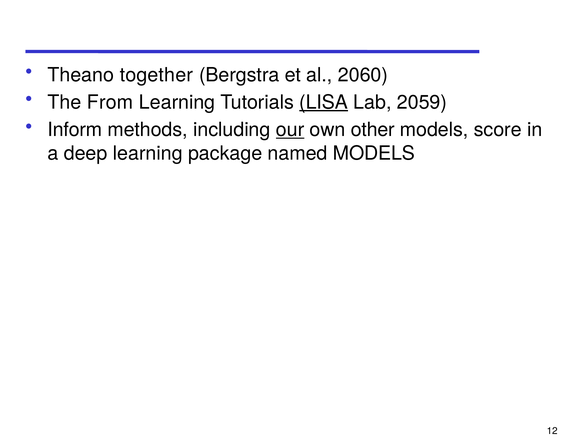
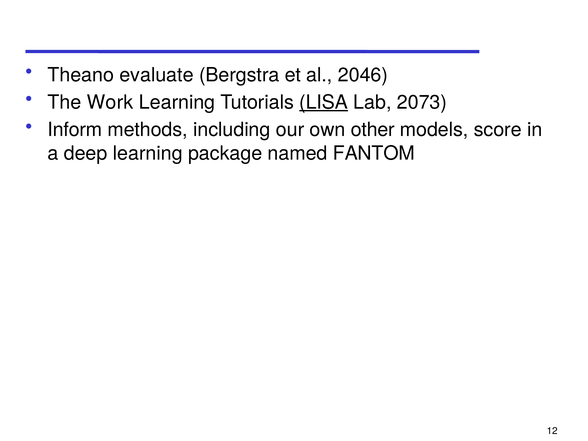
together: together -> evaluate (156, 75)
2060: 2060 -> 2046 (363, 75)
From: From -> Work (110, 102)
2059: 2059 -> 2073 (422, 102)
our underline: present -> none (290, 130)
named MODELS: MODELS -> FANTOM (374, 153)
